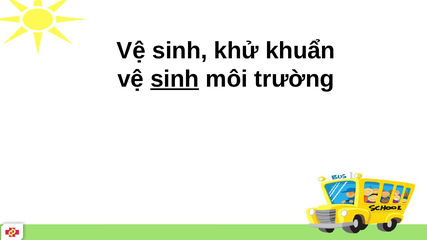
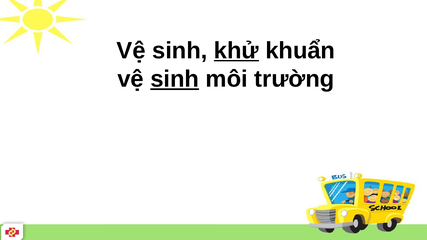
khử underline: none -> present (236, 51)
